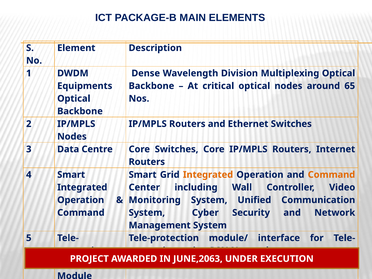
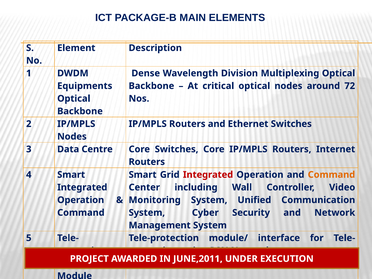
65: 65 -> 72 (350, 86)
Integrated colour: orange -> red (208, 175)
JUNE,2063: JUNE,2063 -> JUNE,2011 (198, 259)
